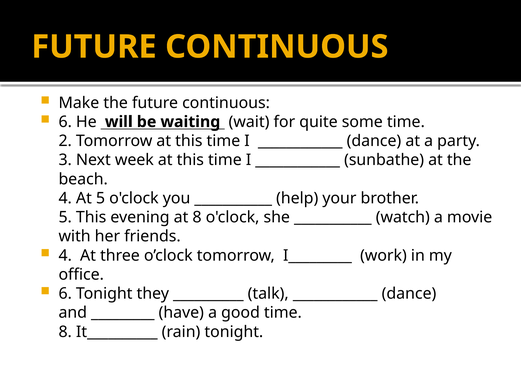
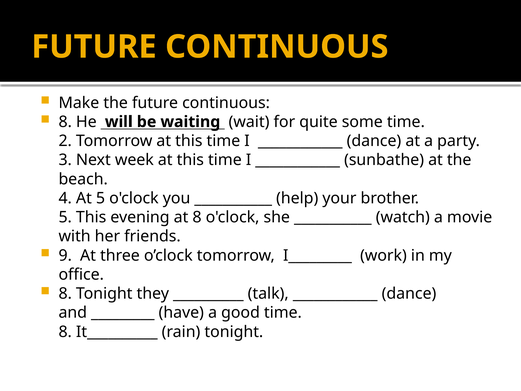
6: 6 -> 8 (65, 122)
4: 4 -> 9 (65, 255)
6: 6 -> 8 (65, 293)
